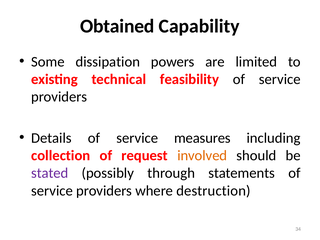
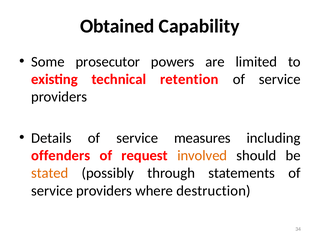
dissipation: dissipation -> prosecutor (108, 62)
feasibility: feasibility -> retention (189, 79)
collection: collection -> offenders (61, 156)
stated colour: purple -> orange (50, 173)
